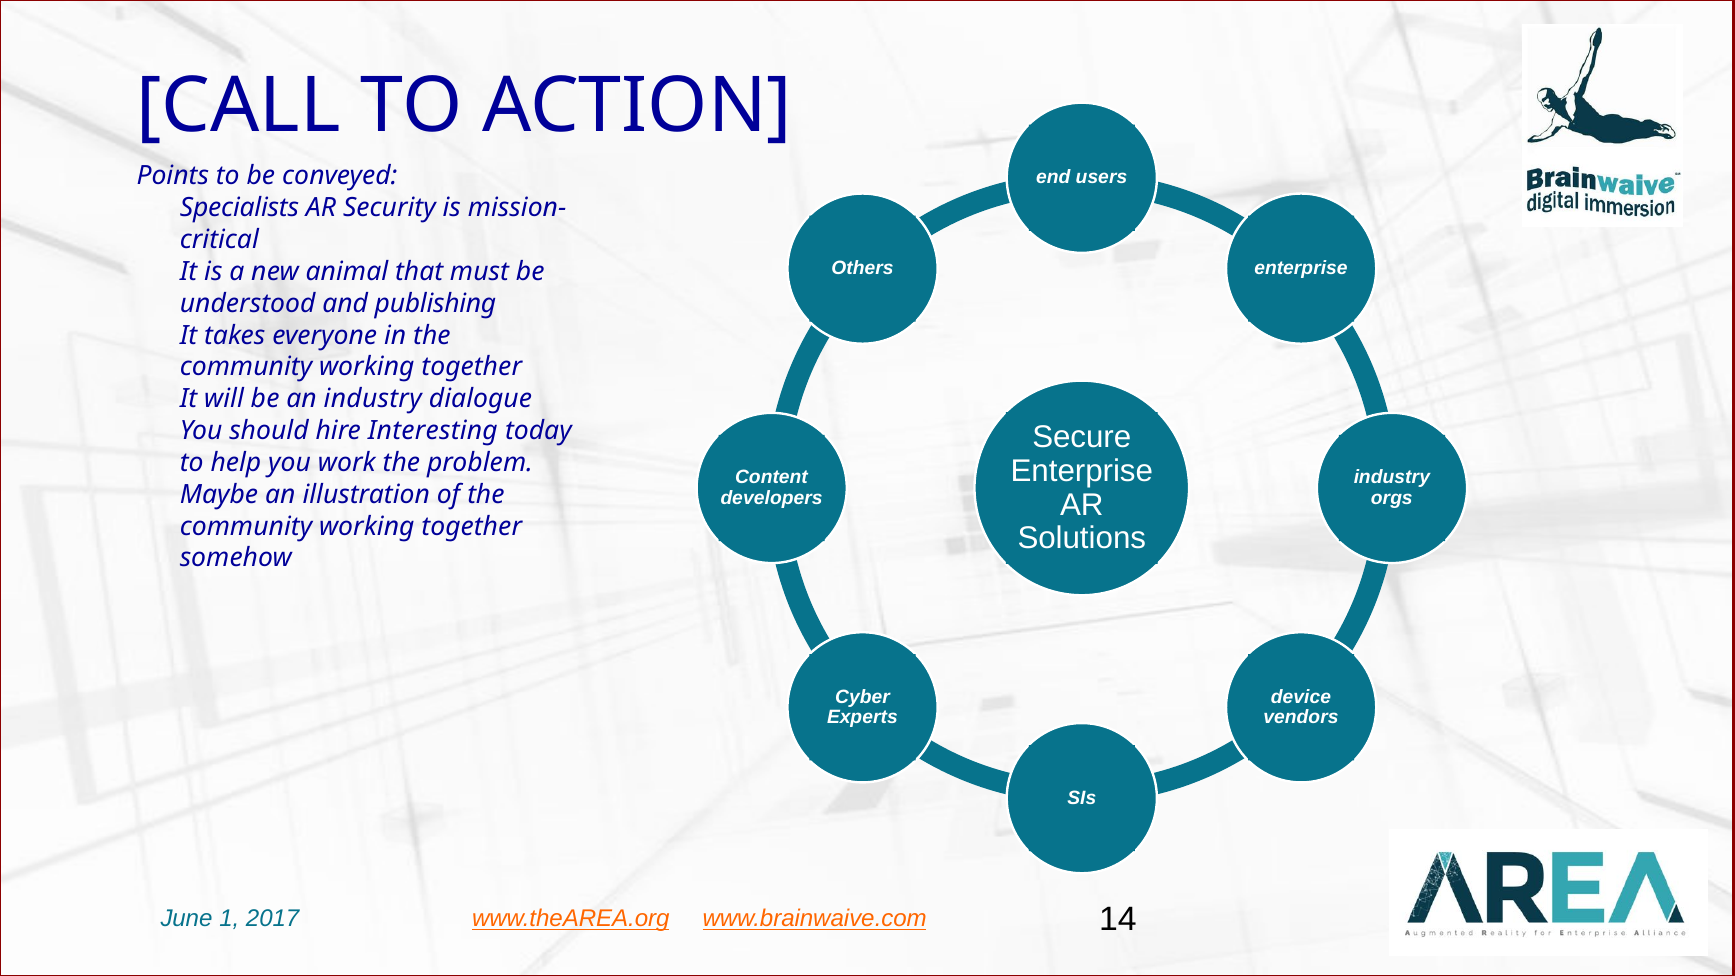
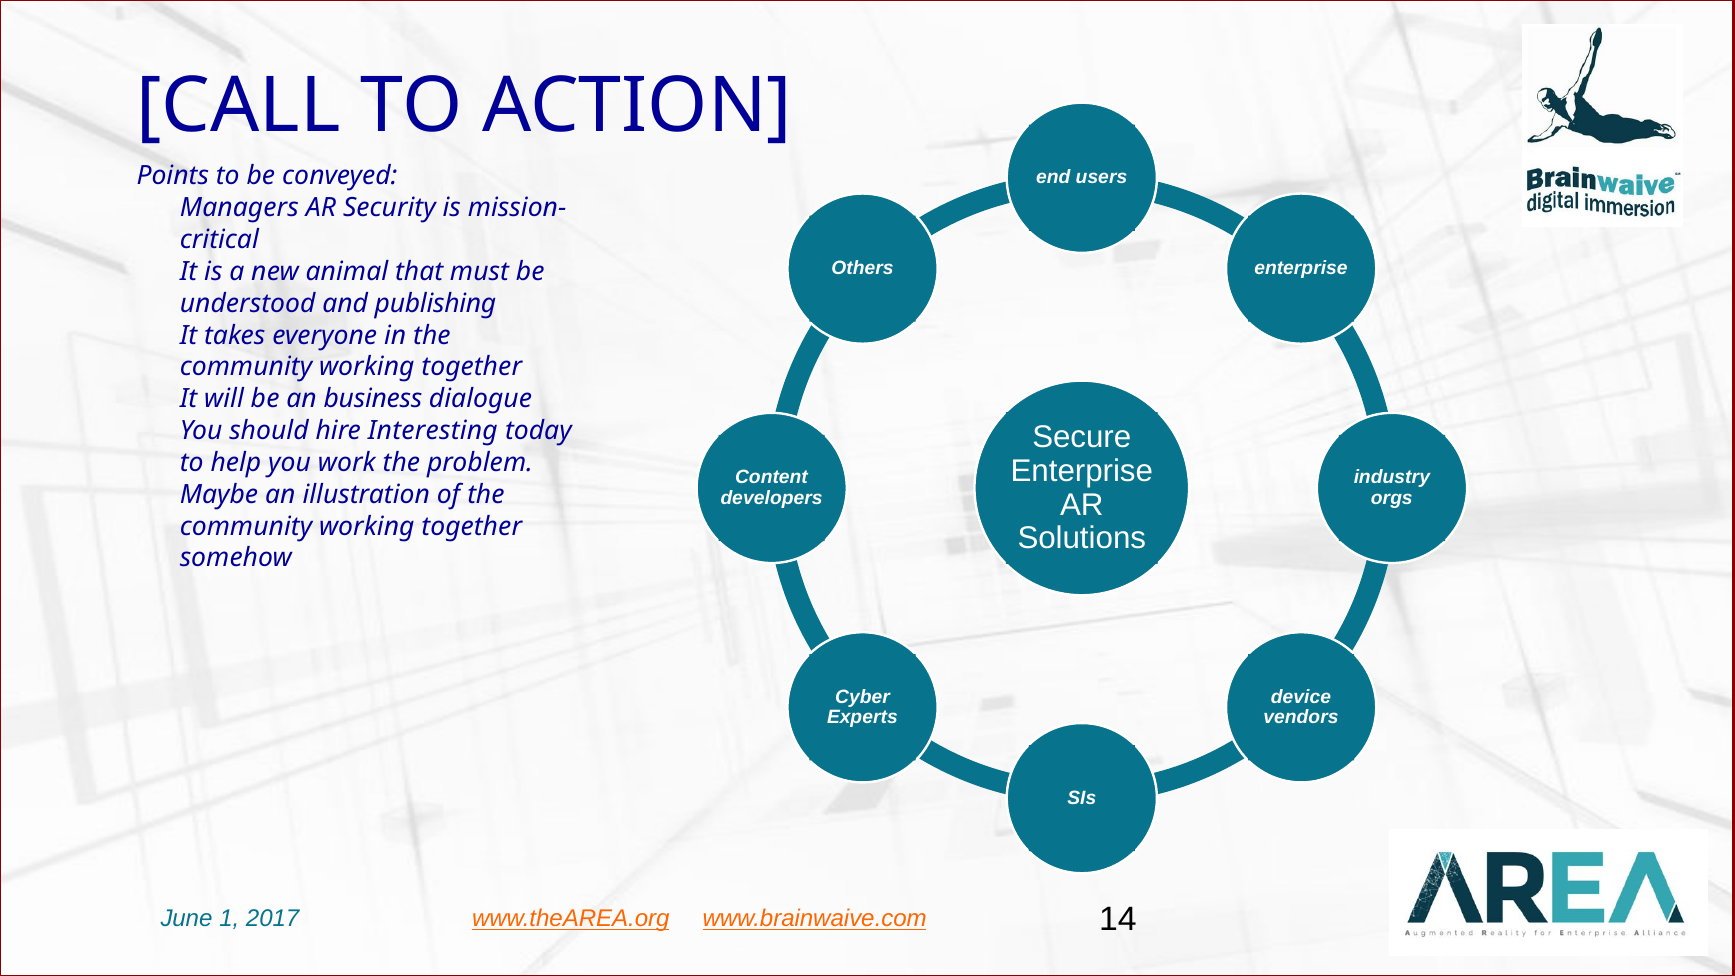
Specialists: Specialists -> Managers (239, 208)
an industry: industry -> business (373, 399)
